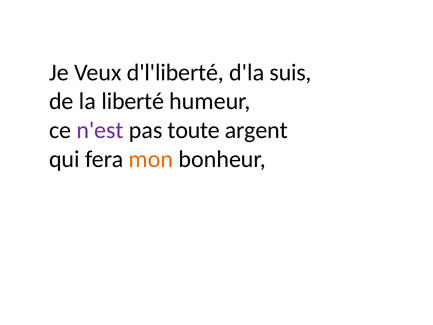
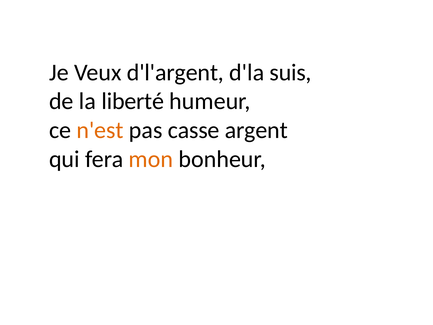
d'l'liberté: d'l'liberté -> d'l'argent (175, 72)
n'est colour: purple -> orange (100, 130)
toute: toute -> casse (194, 130)
